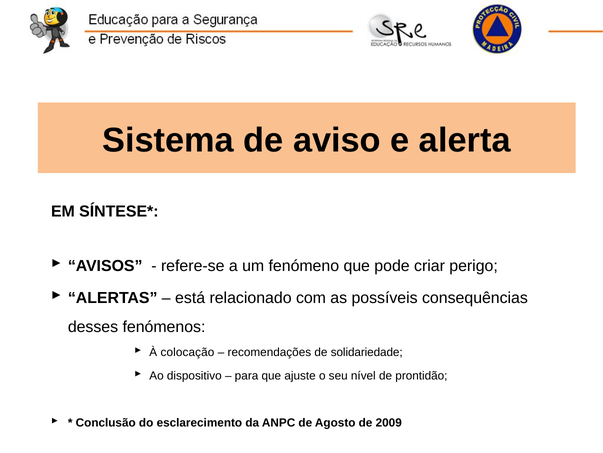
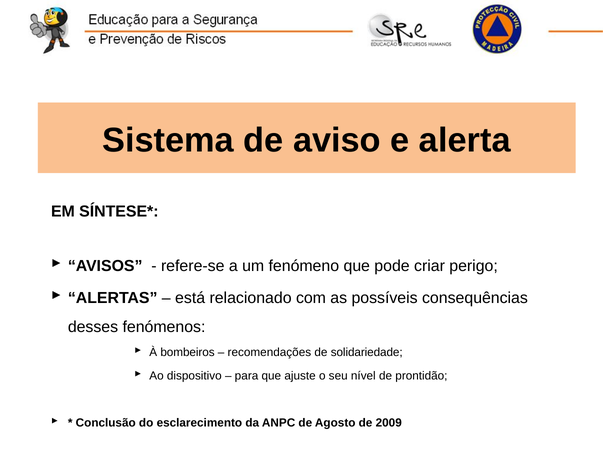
colocação: colocação -> bombeiros (188, 352)
